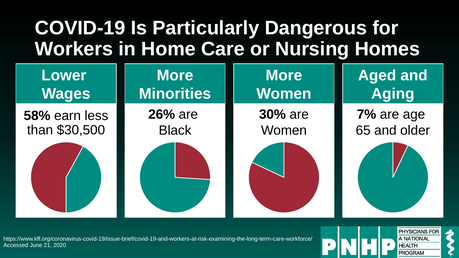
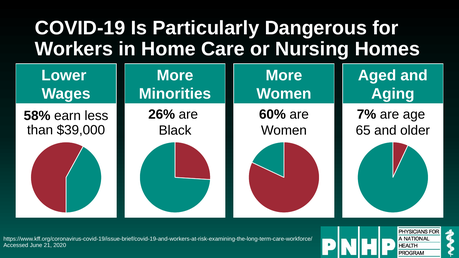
30%: 30% -> 60% (272, 114)
$30,500: $30,500 -> $39,000 (81, 130)
